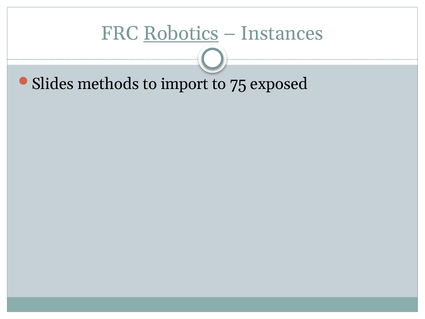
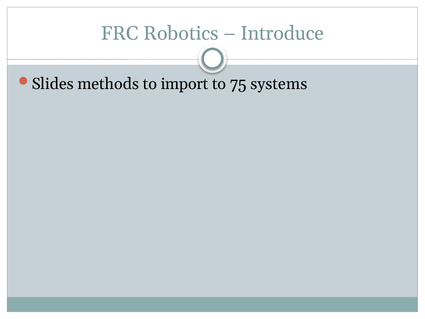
Robotics underline: present -> none (181, 33)
Instances: Instances -> Introduce (282, 33)
exposed: exposed -> systems (279, 84)
